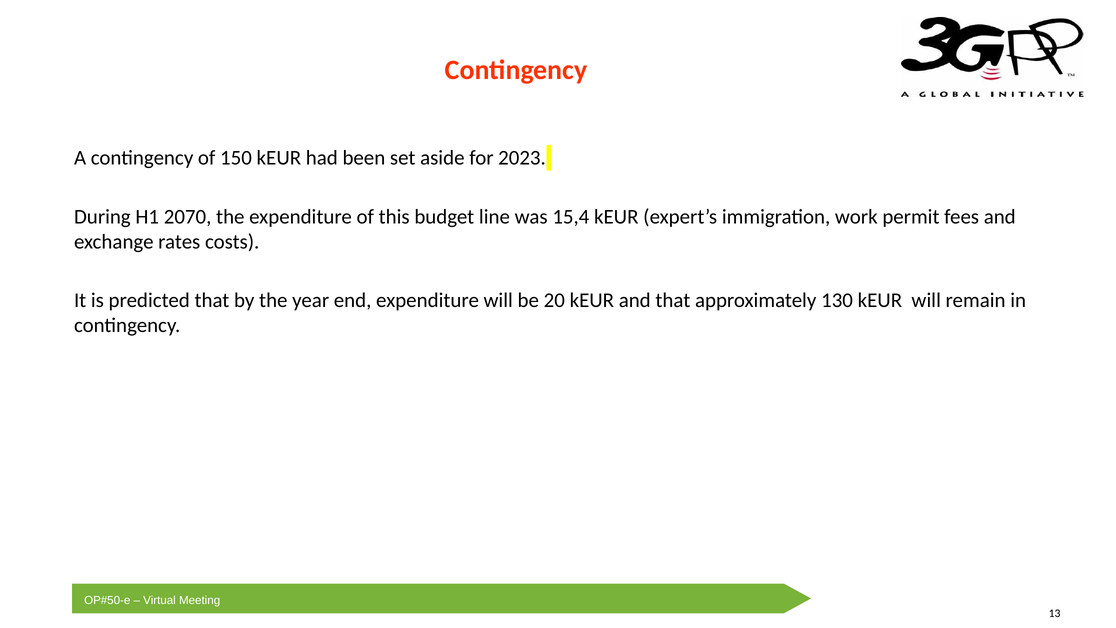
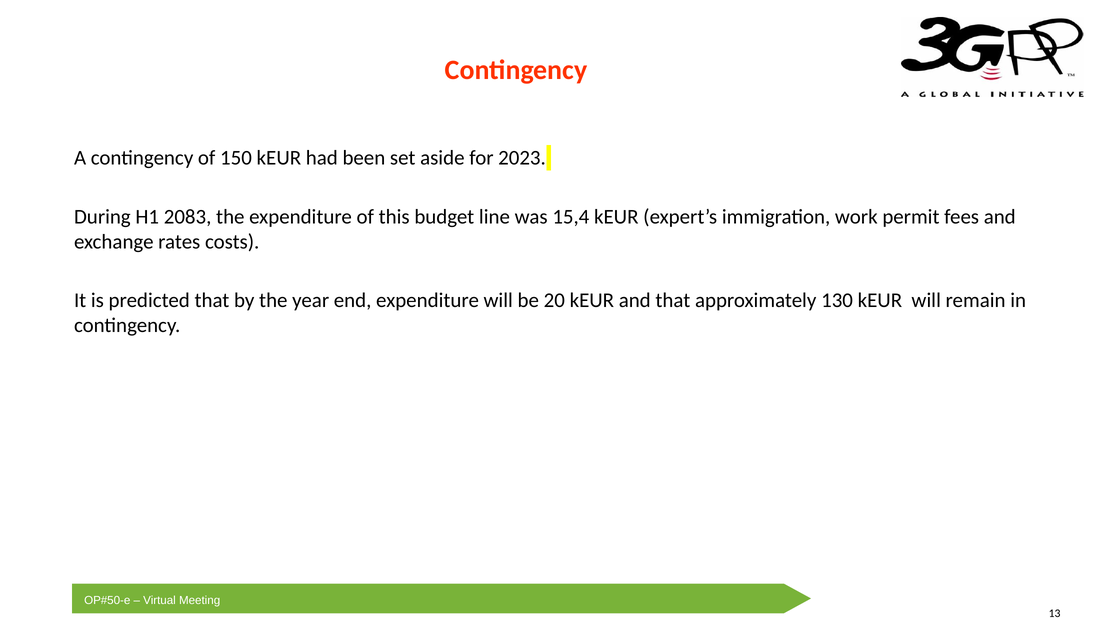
2070: 2070 -> 2083 (188, 217)
